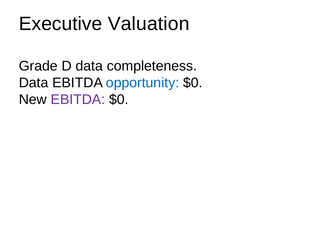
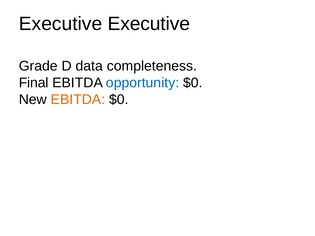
Executive Valuation: Valuation -> Executive (149, 24)
Data: Data -> Final (34, 83)
EBITDA colour: purple -> orange (78, 100)
